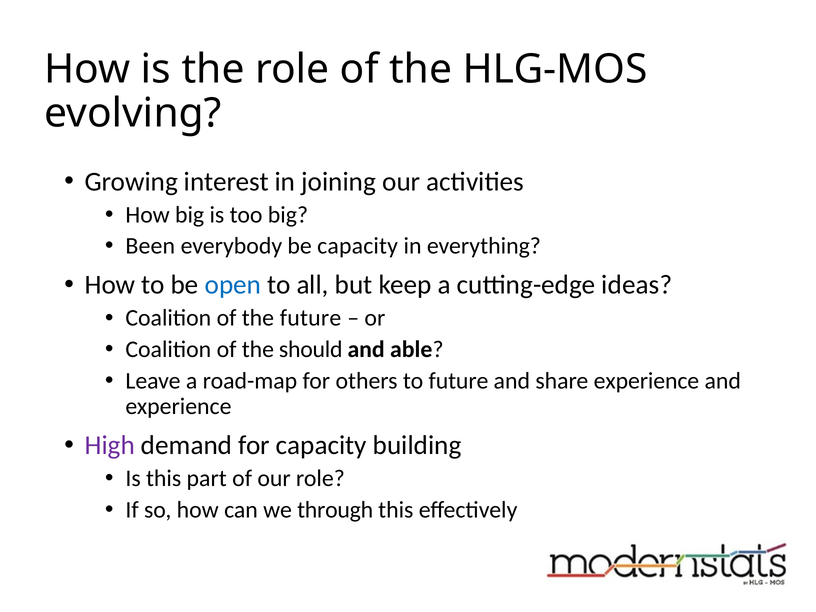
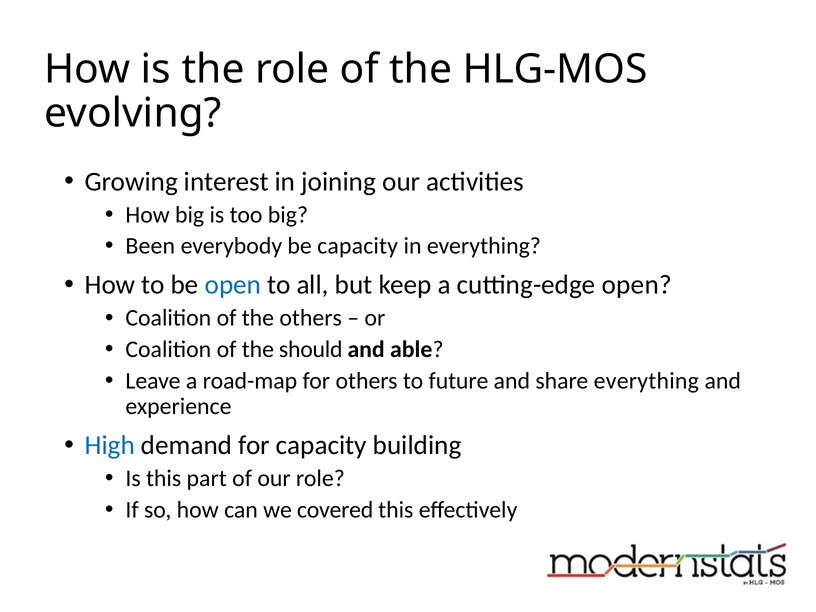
cutting-edge ideas: ideas -> open (637, 285)
the future: future -> others (311, 318)
share experience: experience -> everything (646, 381)
High colour: purple -> blue (110, 445)
through: through -> covered (335, 510)
